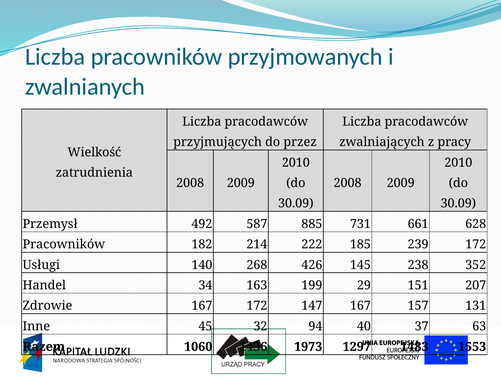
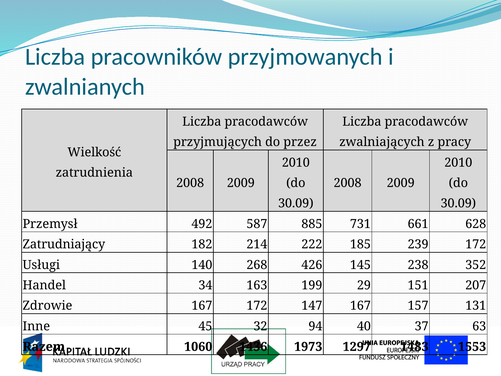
Pracowników: Pracowników -> Zatrudniający (64, 244)
